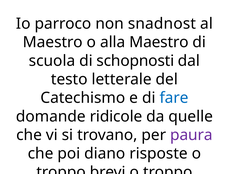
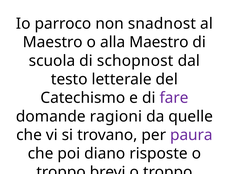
schopnosti: schopnosti -> schopnost (135, 61)
fare colour: blue -> purple (174, 98)
domande ridicole: ridicole -> ragioni (116, 116)
